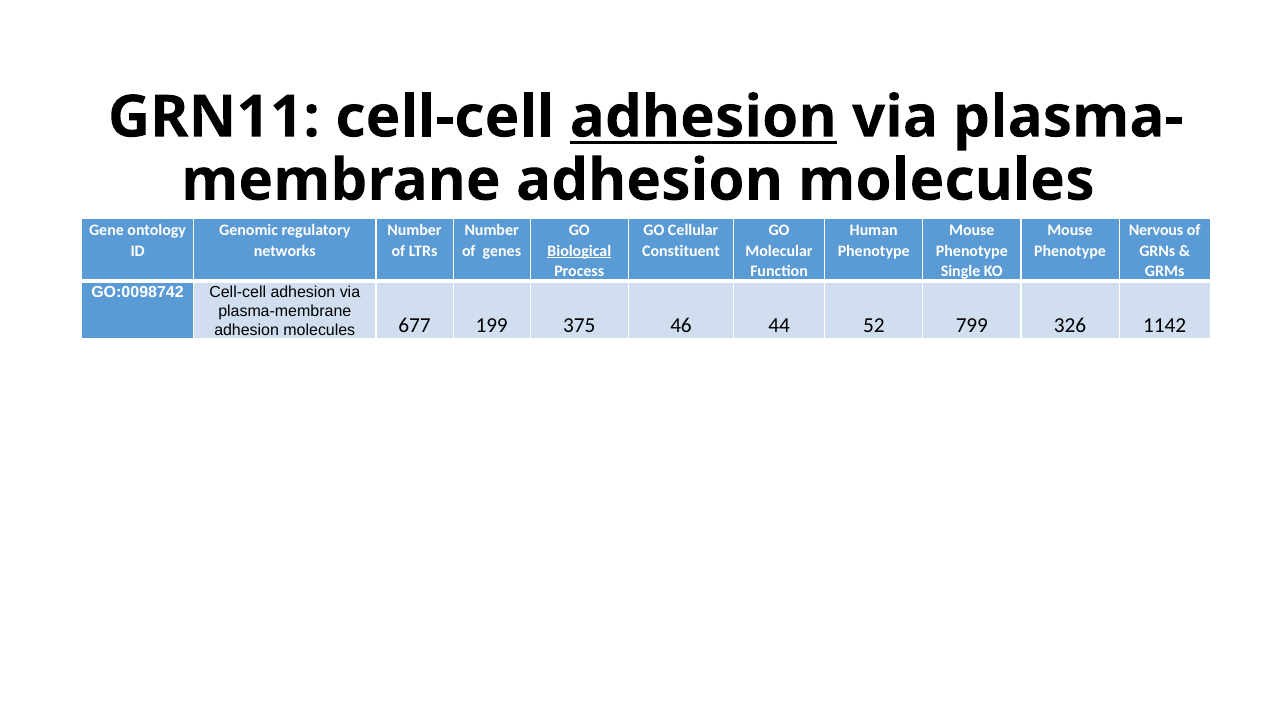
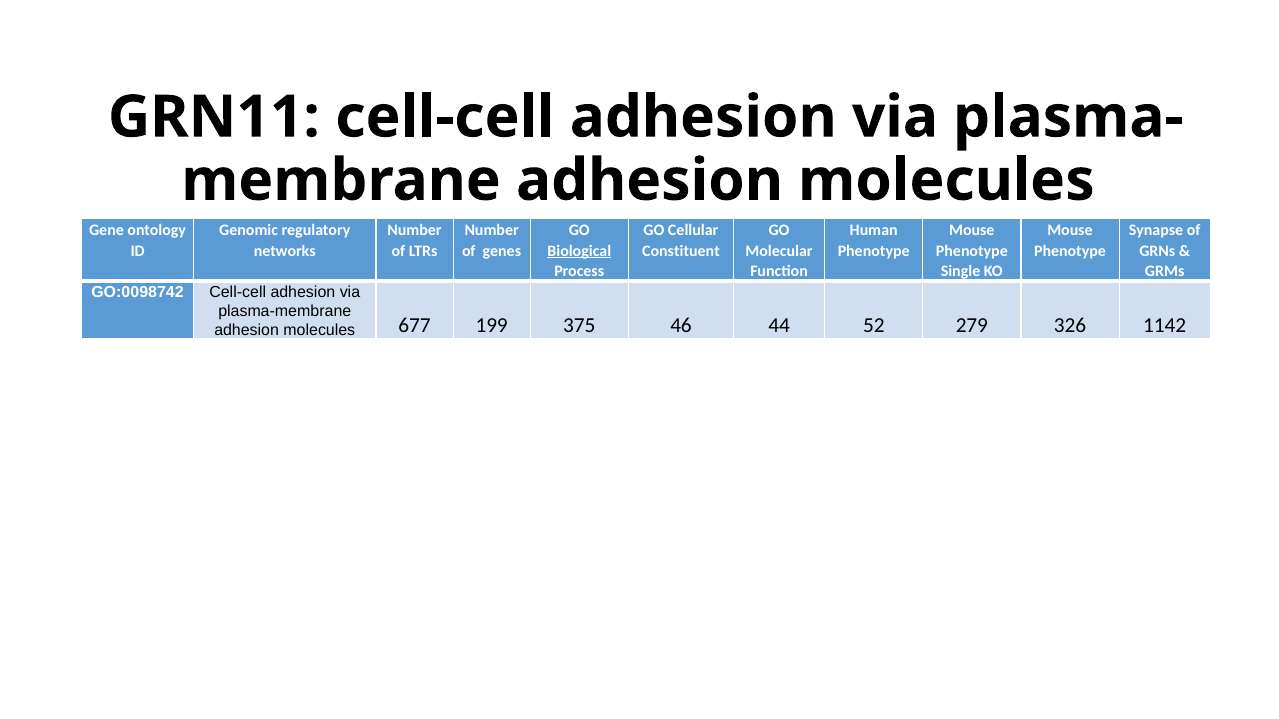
adhesion underline: present -> none (703, 117)
Nervous: Nervous -> Synapse (1156, 230)
799: 799 -> 279 (972, 326)
